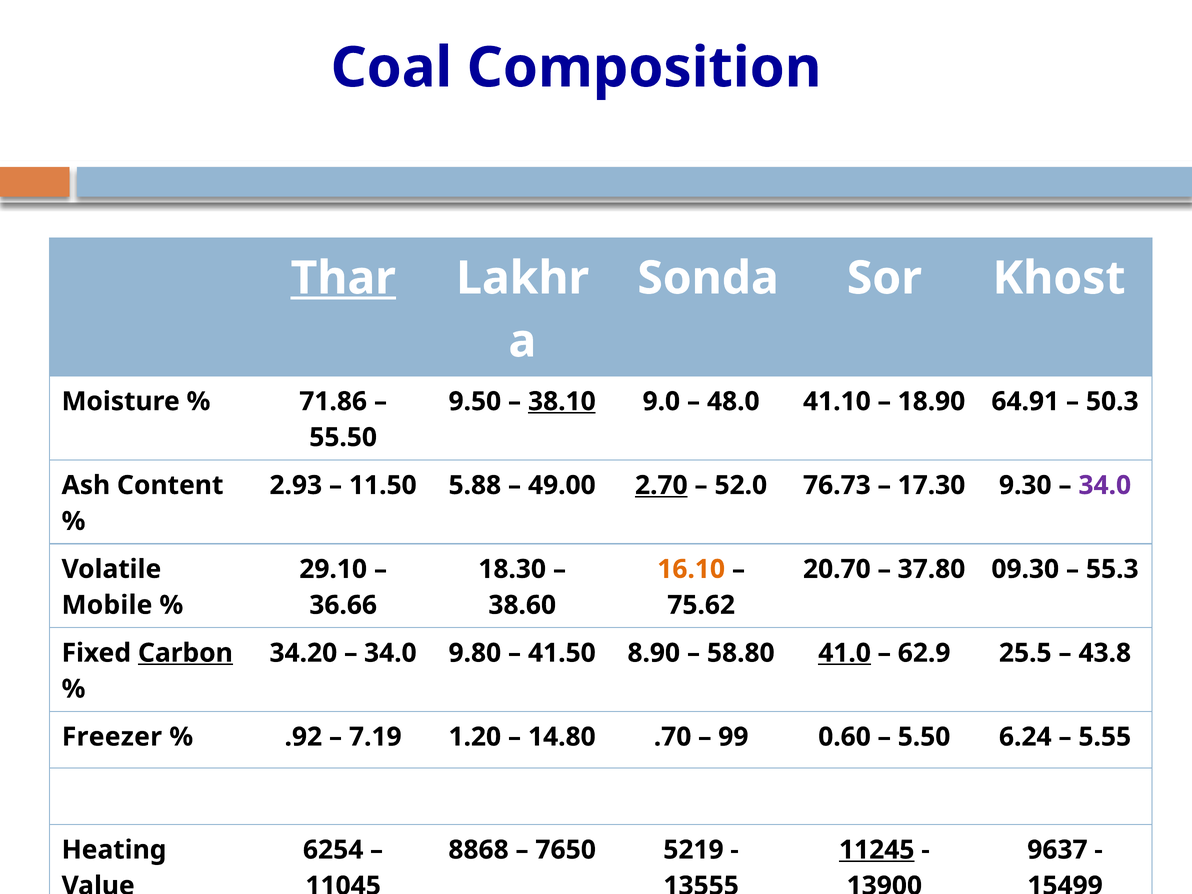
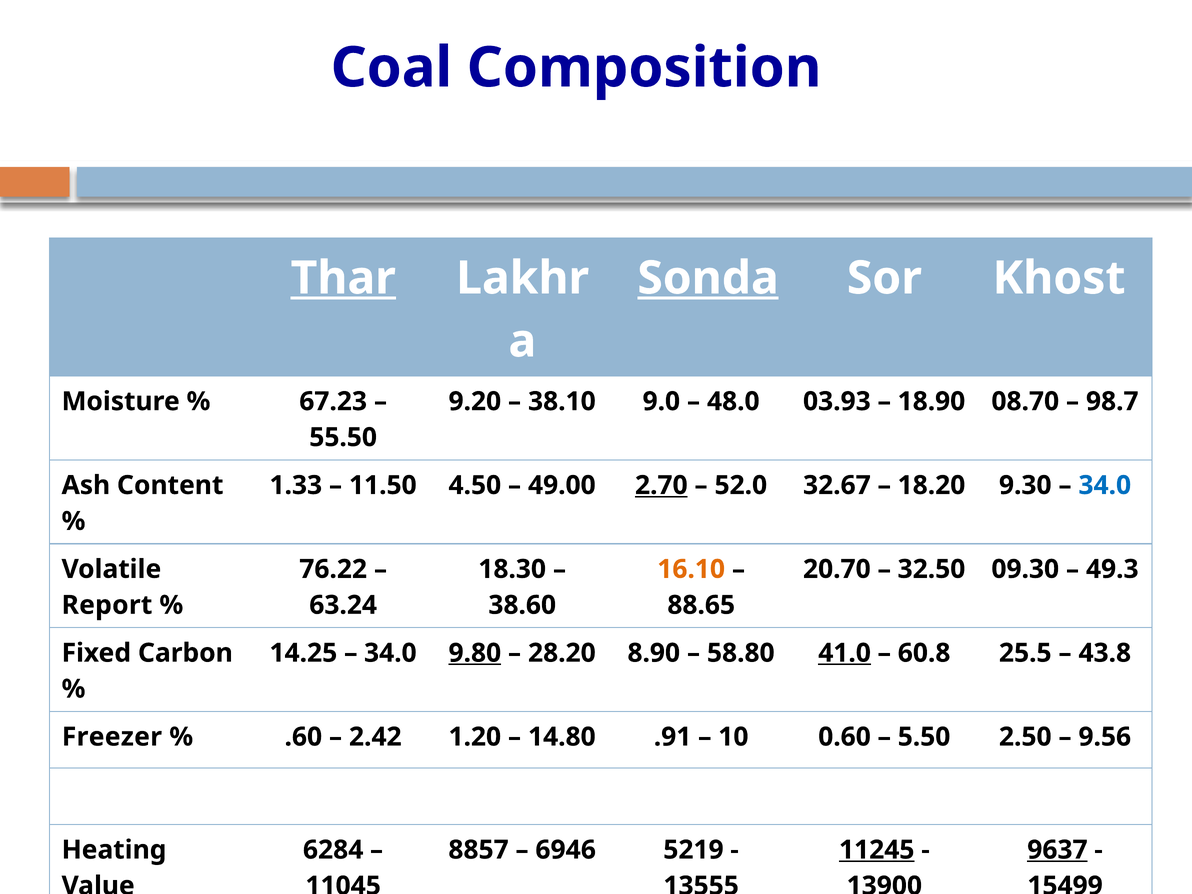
Sonda underline: none -> present (708, 278)
71.86: 71.86 -> 67.23 (333, 401)
9.50: 9.50 -> 9.20 (475, 401)
38.10 underline: present -> none (562, 401)
41.10: 41.10 -> 03.93 (837, 401)
64.91: 64.91 -> 08.70 (1025, 401)
50.3: 50.3 -> 98.7 (1112, 401)
2.93: 2.93 -> 1.33 (296, 485)
5.88: 5.88 -> 4.50 (475, 485)
76.73: 76.73 -> 32.67 (837, 485)
17.30: 17.30 -> 18.20 (931, 485)
34.0 colour: purple -> blue (1105, 485)
29.10: 29.10 -> 76.22 (333, 569)
37.80: 37.80 -> 32.50 (931, 569)
55.3: 55.3 -> 49.3 (1112, 569)
Mobile: Mobile -> Report (107, 605)
36.66: 36.66 -> 63.24 (343, 605)
75.62: 75.62 -> 88.65 (701, 605)
Carbon underline: present -> none (185, 653)
34.20: 34.20 -> 14.25 (303, 653)
9.80 underline: none -> present (475, 653)
41.50: 41.50 -> 28.20 (562, 653)
62.9: 62.9 -> 60.8 (924, 653)
.92: .92 -> .60 (303, 737)
7.19: 7.19 -> 2.42 (375, 737)
.70: .70 -> .91 (673, 737)
99: 99 -> 10 (733, 737)
6.24: 6.24 -> 2.50 (1025, 737)
5.55: 5.55 -> 9.56 (1105, 737)
6254: 6254 -> 6284 (333, 850)
8868: 8868 -> 8857 (479, 850)
7650: 7650 -> 6946 (566, 850)
9637 underline: none -> present (1057, 850)
